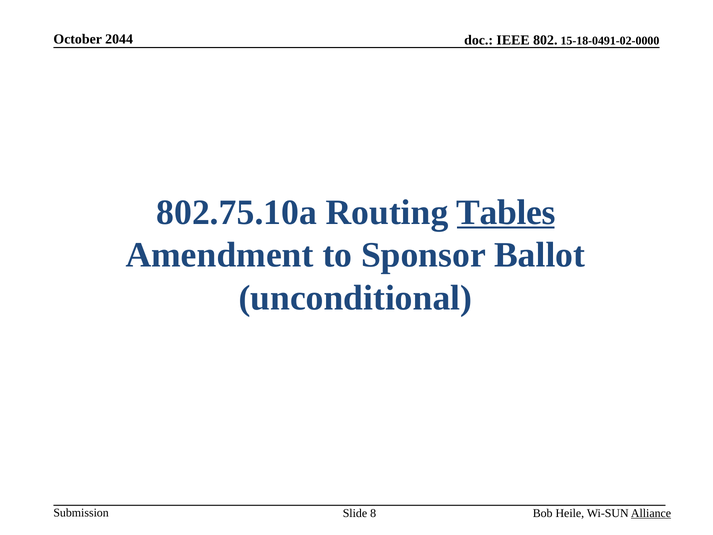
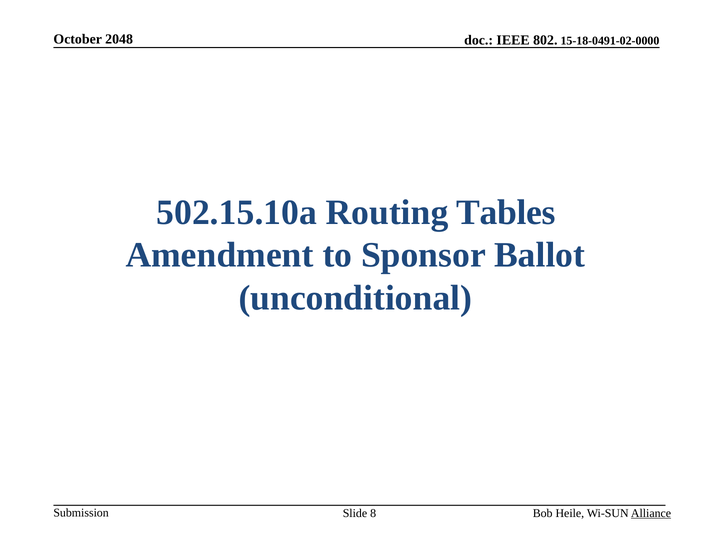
2044: 2044 -> 2048 (119, 39)
802.75.10a: 802.75.10a -> 502.15.10a (237, 212)
Tables underline: present -> none (506, 212)
